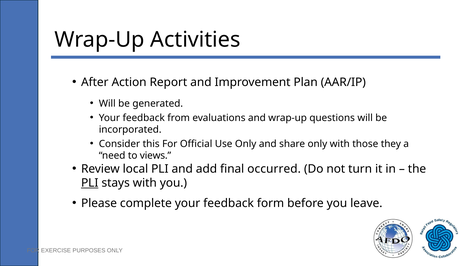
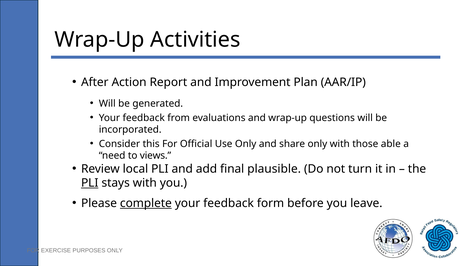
they: they -> able (391, 144)
occurred: occurred -> plausible (274, 169)
complete underline: none -> present (146, 203)
